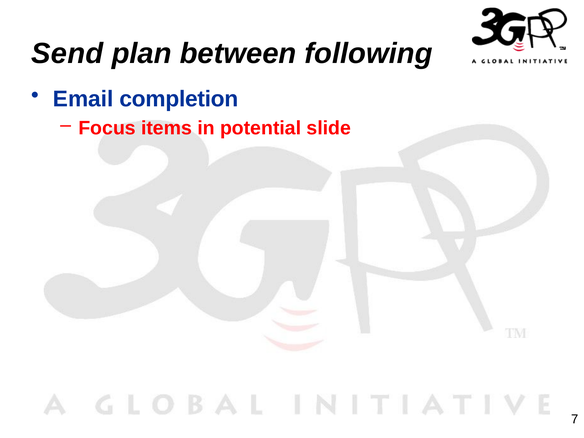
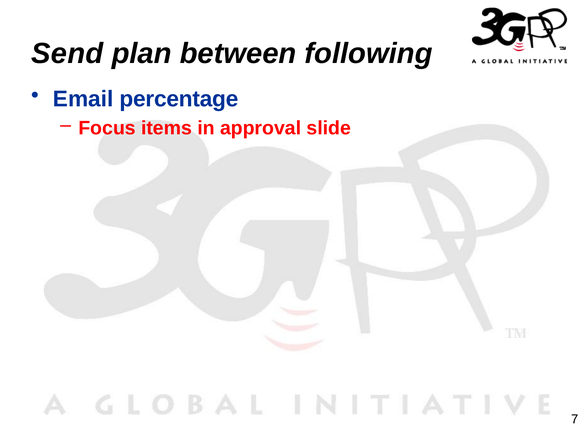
completion: completion -> percentage (179, 99)
potential: potential -> approval (261, 128)
